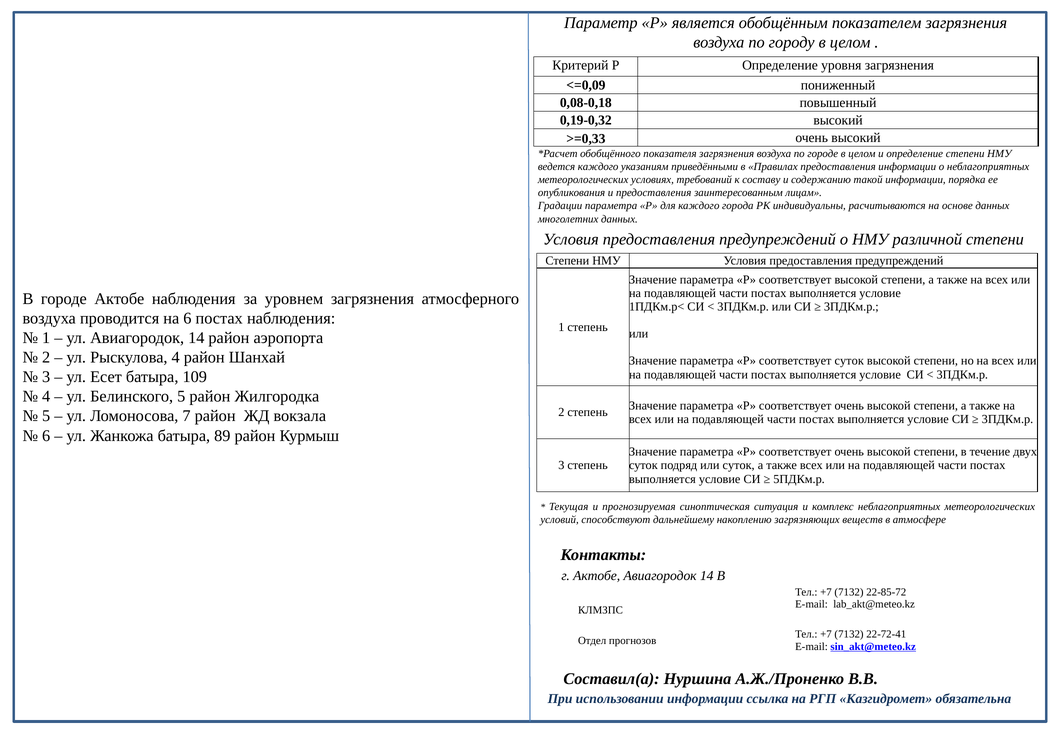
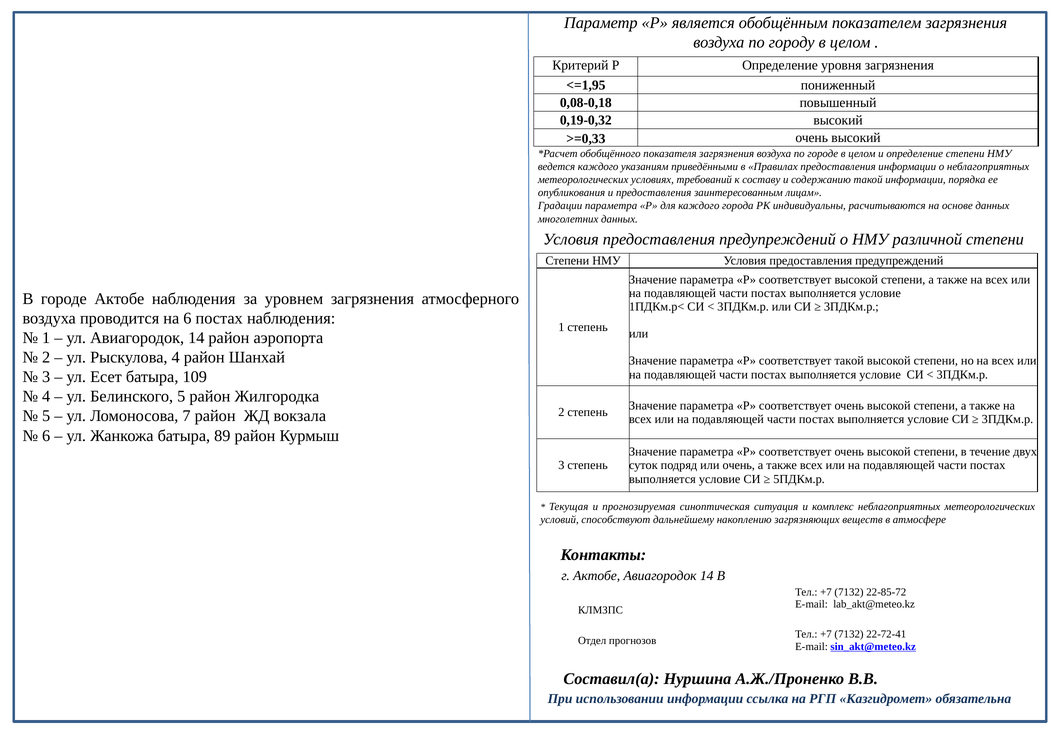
<=0,09: <=0,09 -> <=1,95 (586, 85)
соответствует суток: суток -> такой (849, 361)
или суток: суток -> очень (739, 465)
